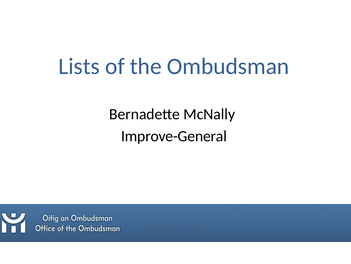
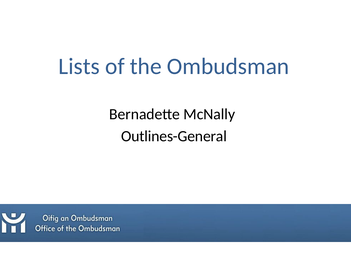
Improve-General: Improve-General -> Outlines-General (174, 136)
